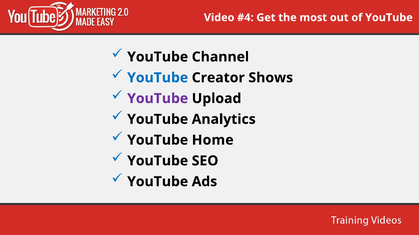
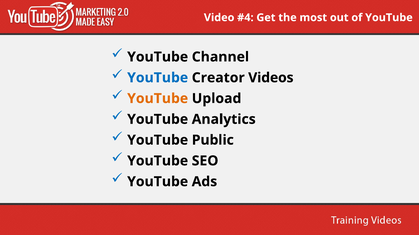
Shows: Shows -> Videos (271, 78)
YouTube colour: purple -> orange (158, 99)
Home: Home -> Public (213, 140)
